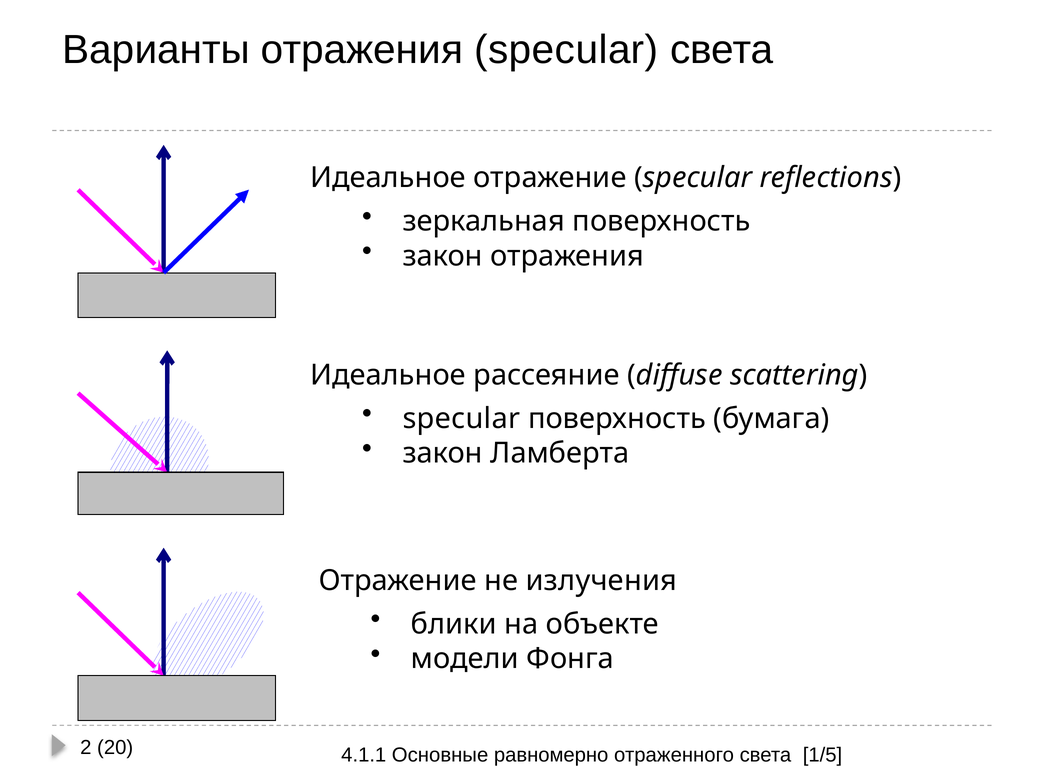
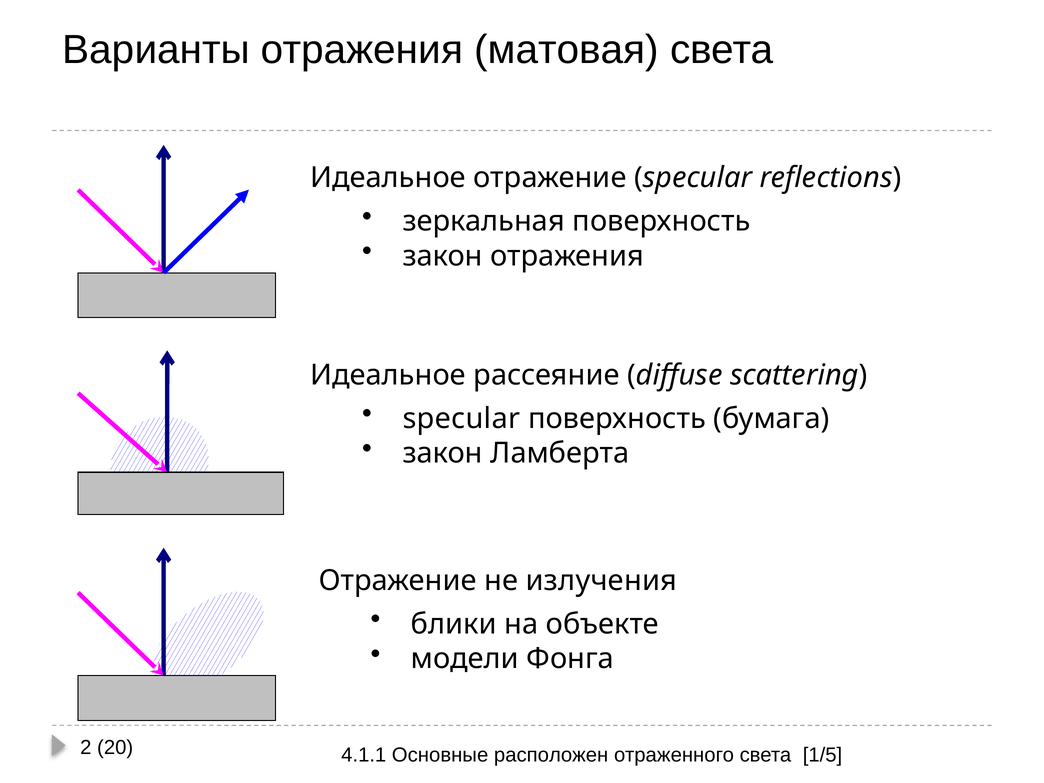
отражения specular: specular -> матовая (567, 50)
равномерно: равномерно -> расположен (551, 755)
